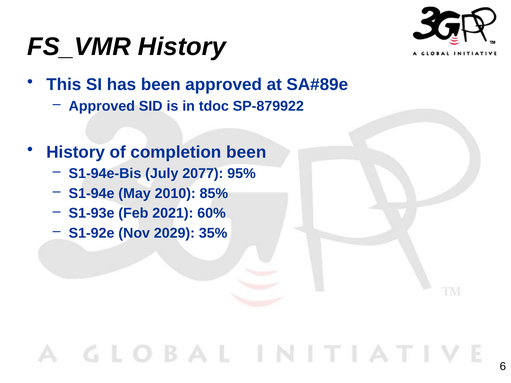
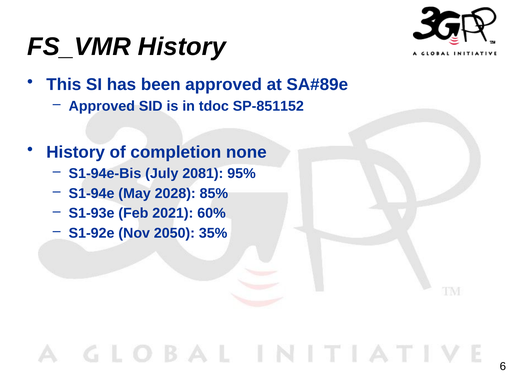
SP-879922: SP-879922 -> SP-851152 (268, 106)
completion been: been -> none (246, 152)
2077: 2077 -> 2081 (203, 174)
2010: 2010 -> 2028 (175, 194)
2029: 2029 -> 2050 (174, 233)
